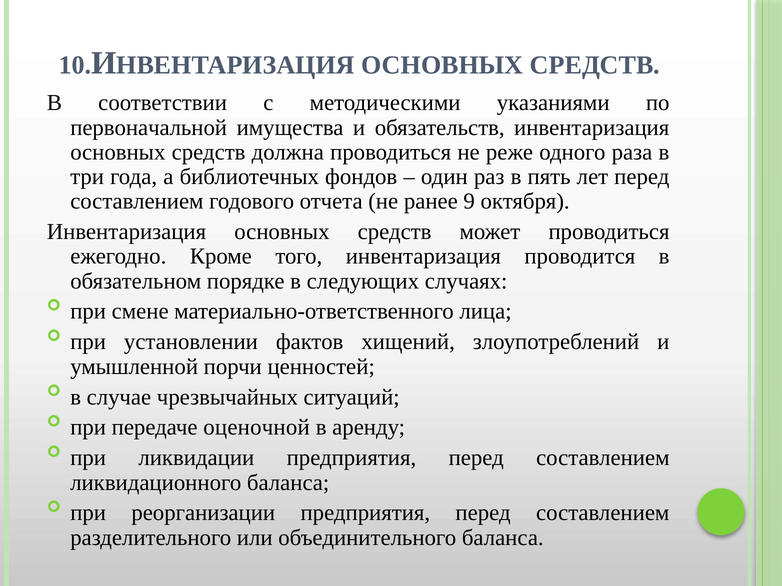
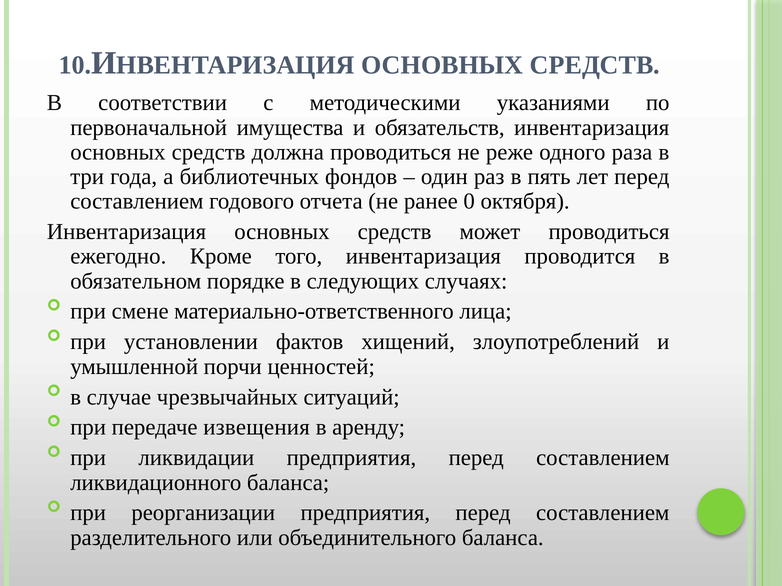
9: 9 -> 0 (469, 202)
оценочной: оценочной -> извещения (257, 428)
